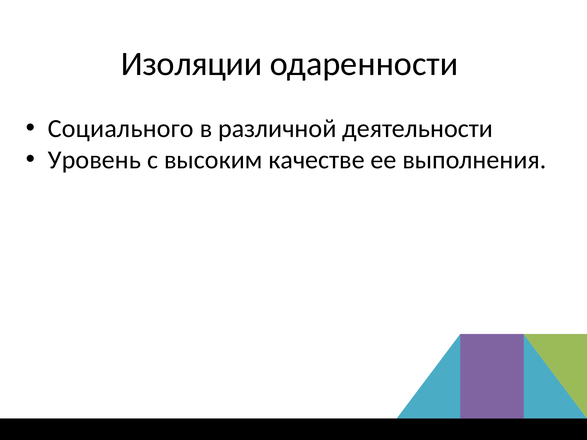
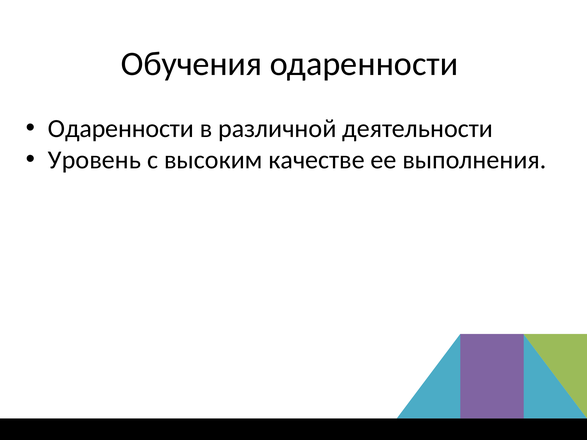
Изоляции: Изоляции -> Обучения (192, 64)
Социального: Социального -> Одаренности (121, 129)
